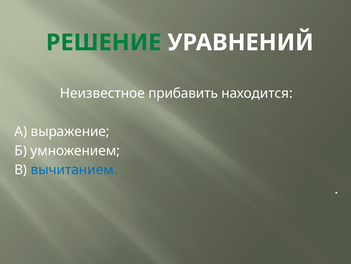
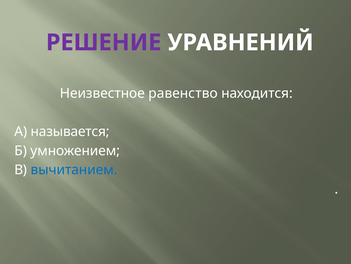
РЕШЕНИЕ colour: green -> purple (104, 42)
прибавить: прибавить -> равенство (183, 93)
выражение: выражение -> называется (70, 131)
